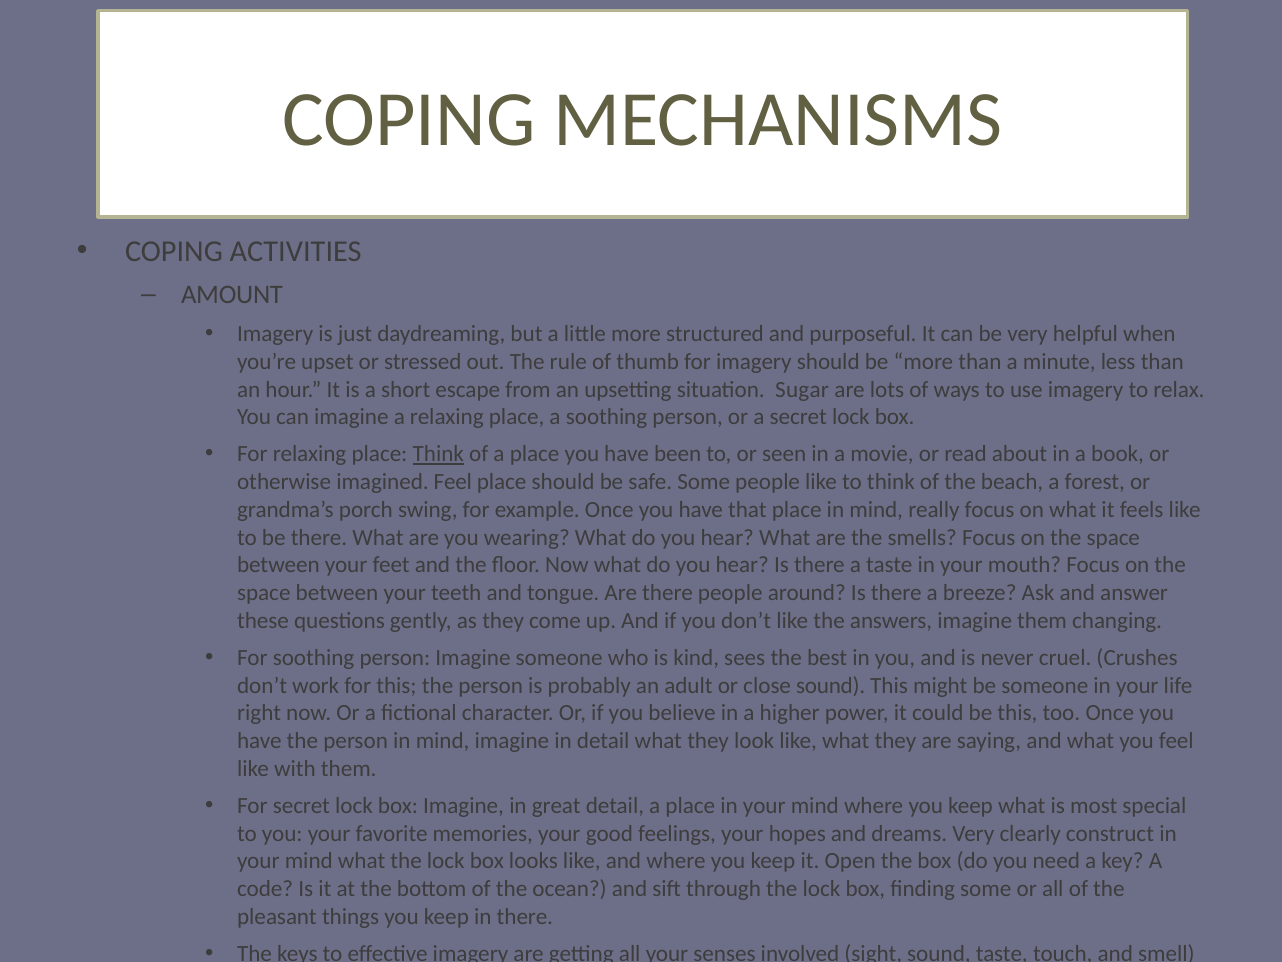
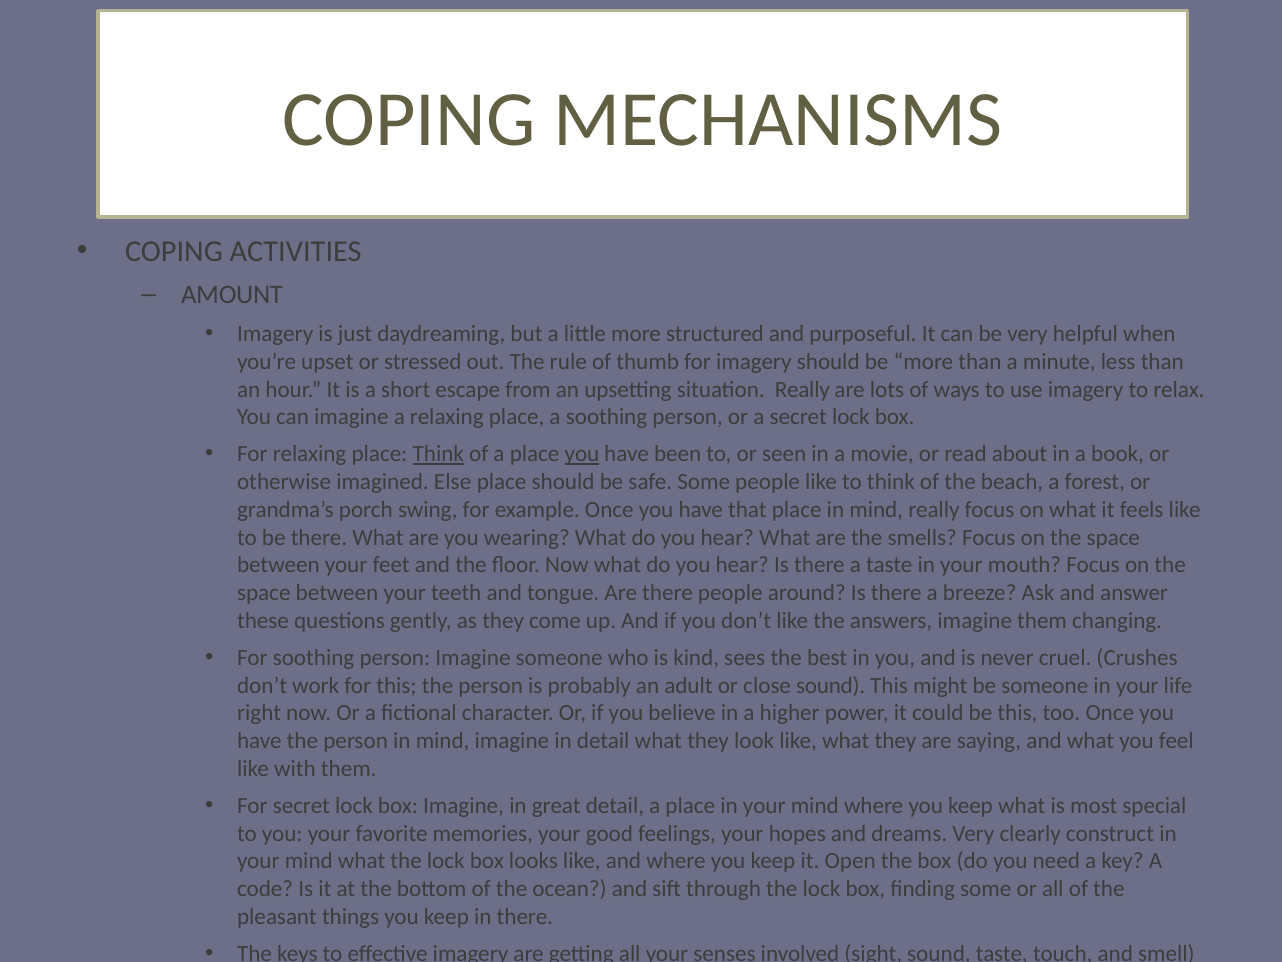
situation Sugar: Sugar -> Really (802, 389)
you underline: none -> present (582, 454)
imagined Feel: Feel -> Else (453, 481)
